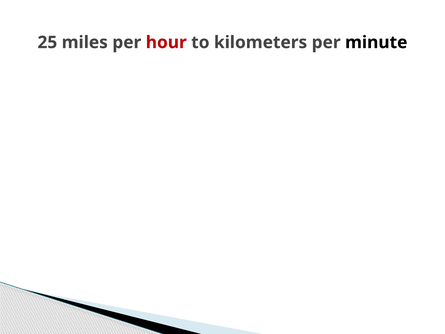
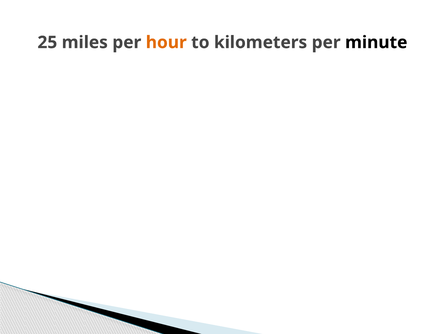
hour colour: red -> orange (166, 42)
